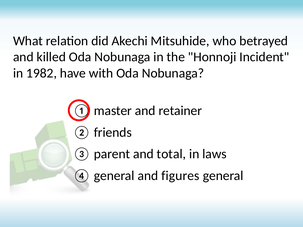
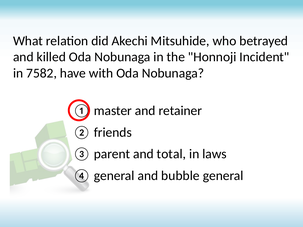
1982: 1982 -> 7582 (42, 73)
figures: figures -> bubble (180, 176)
